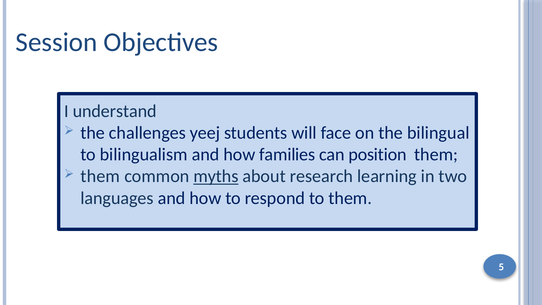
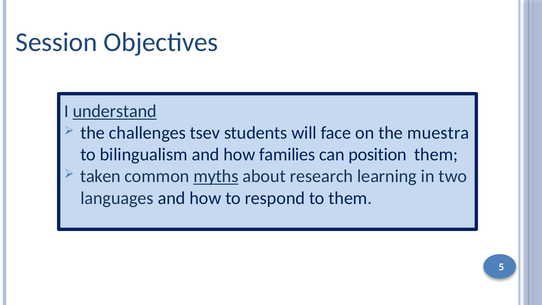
understand underline: none -> present (115, 111)
yeej: yeej -> tsev (205, 133)
bilingual: bilingual -> muestra (438, 133)
them: them -> taken (100, 176)
